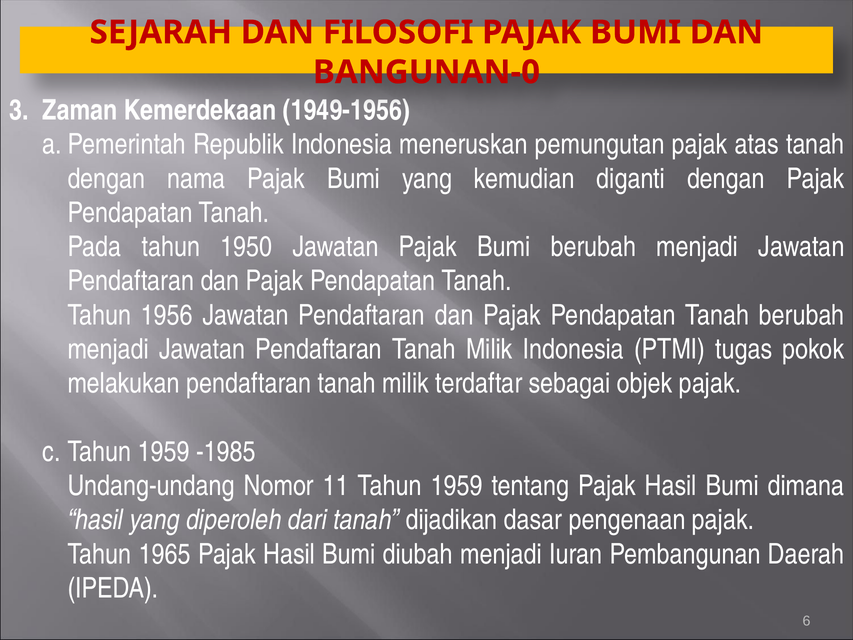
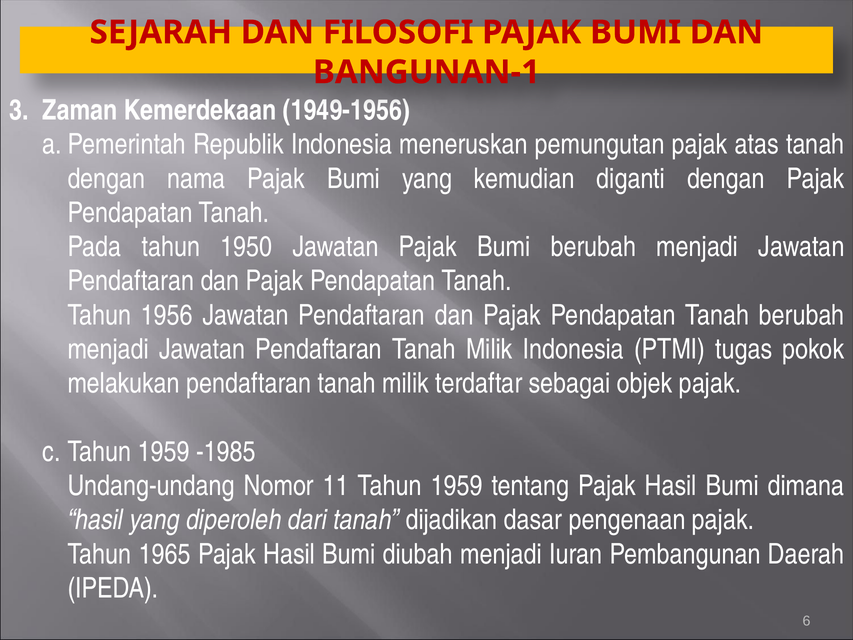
BANGUNAN-0: BANGUNAN-0 -> BANGUNAN-1 (426, 72)
